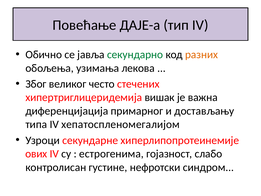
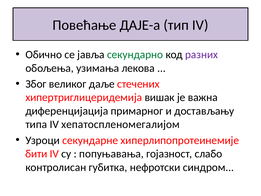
разних colour: orange -> purple (202, 55)
често: често -> даље (102, 84)
ових: ових -> бити (36, 154)
естрогенима: естрогенима -> попуњавања (111, 154)
густине: густине -> губитка (108, 167)
